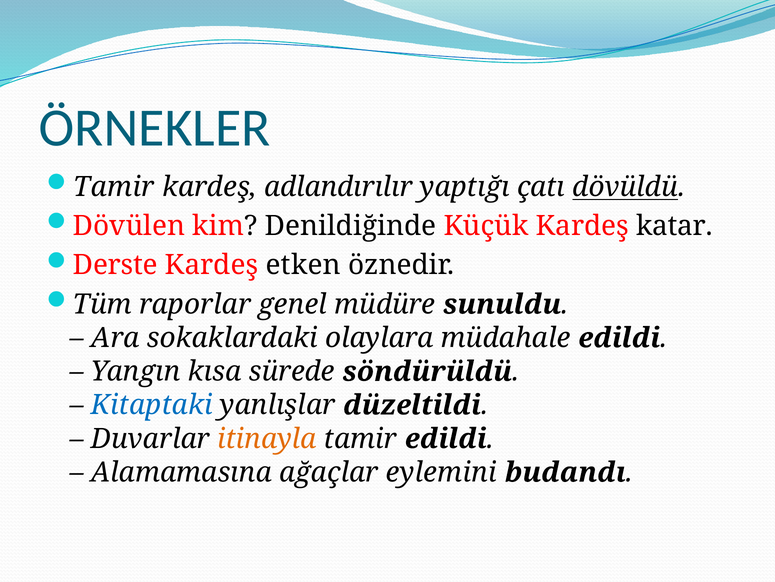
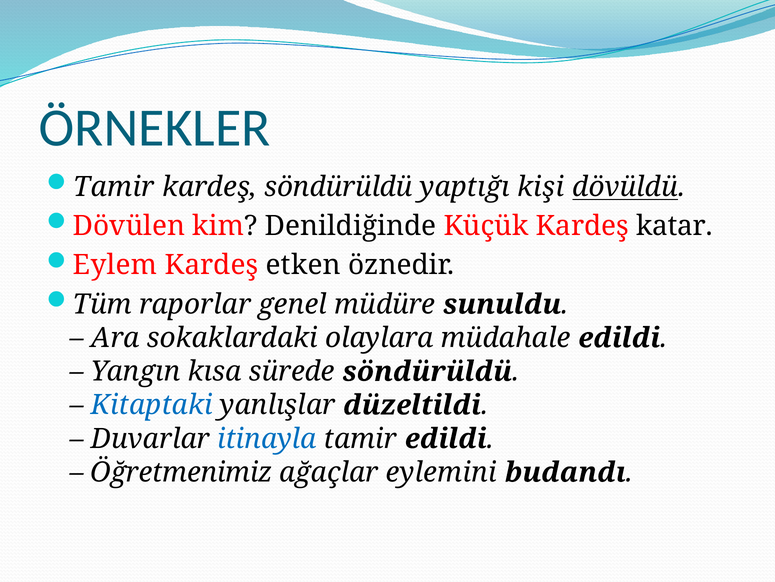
kardeş adlandırılır: adlandırılır -> söndürüldü (338, 187)
çatı: çatı -> kişi (541, 187)
Derste: Derste -> Eylem (115, 265)
itinayla colour: orange -> blue (267, 438)
Alamamasına: Alamamasına -> Öğretmenimiz (181, 472)
